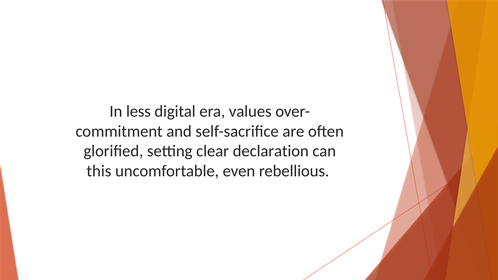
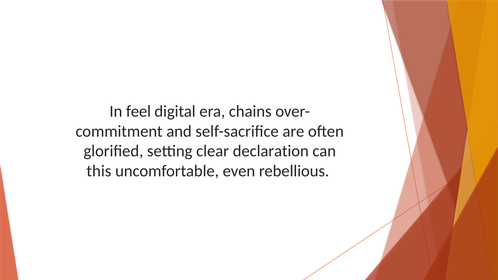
less: less -> feel (138, 111)
values: values -> chains (250, 111)
